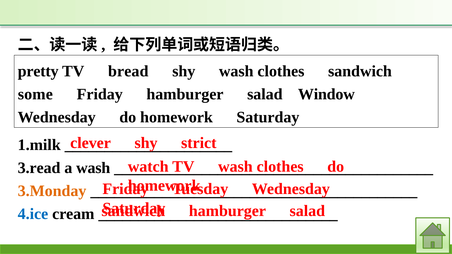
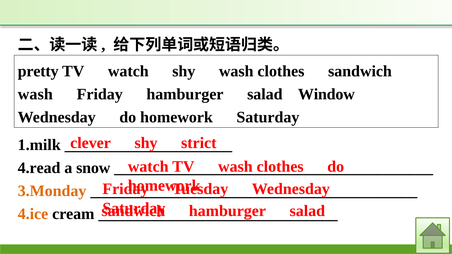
TV bread: bread -> watch (128, 71)
some: some -> wash (35, 94)
3.read: 3.read -> 4.read (39, 168)
a wash: wash -> snow (93, 168)
4.ice colour: blue -> orange (33, 214)
